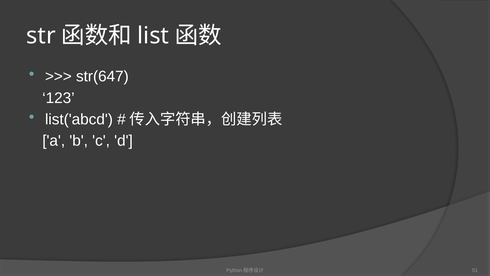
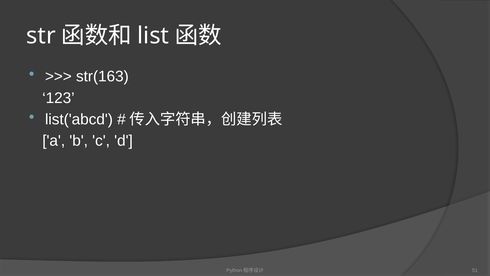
str(647: str(647 -> str(163 (102, 76)
